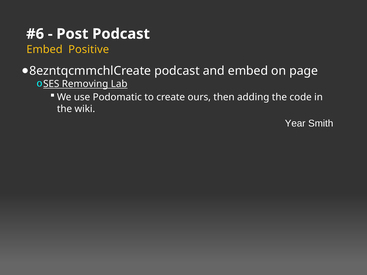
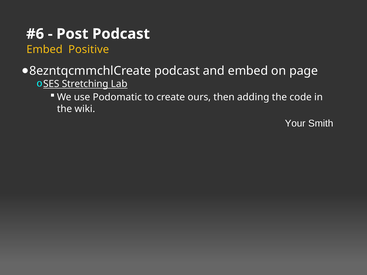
Removing: Removing -> Stretching (85, 84)
Year: Year -> Your (295, 123)
